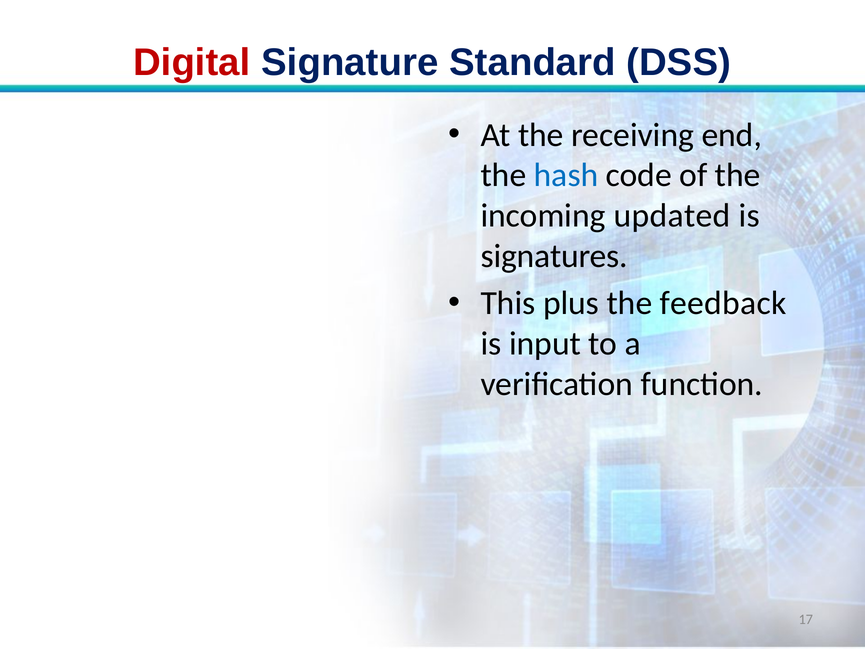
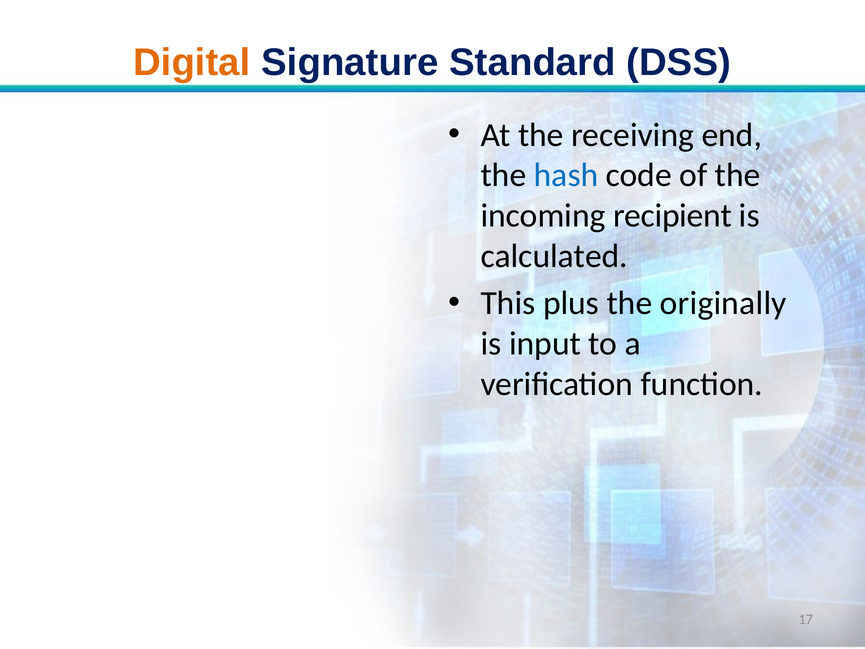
Digital colour: red -> orange (192, 63)
updated: updated -> recipient (672, 216)
signatures: signatures -> calculated (554, 256)
feedback: feedback -> originally (723, 303)
